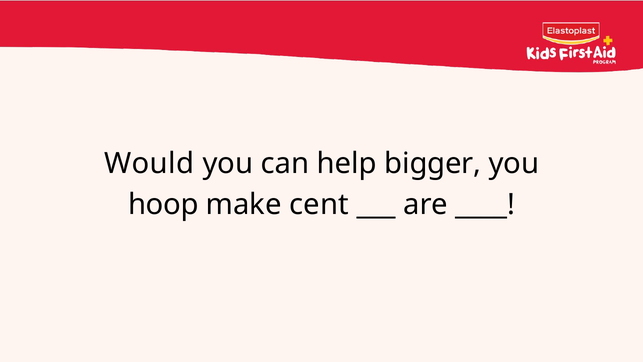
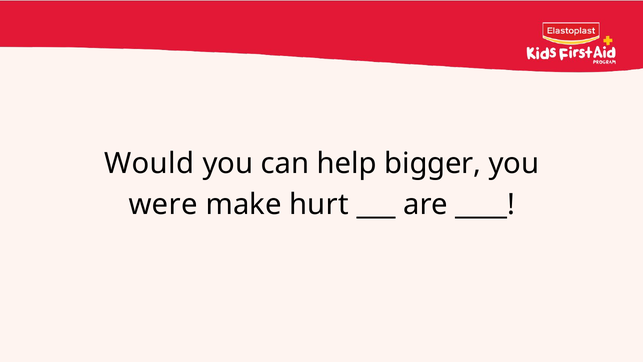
hoop: hoop -> were (163, 204)
cent: cent -> hurt (319, 204)
